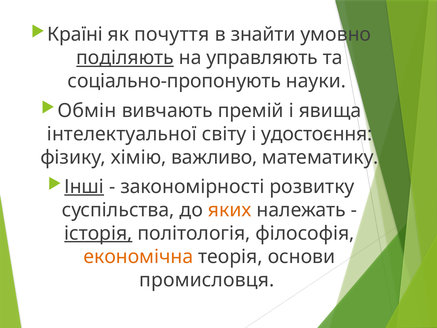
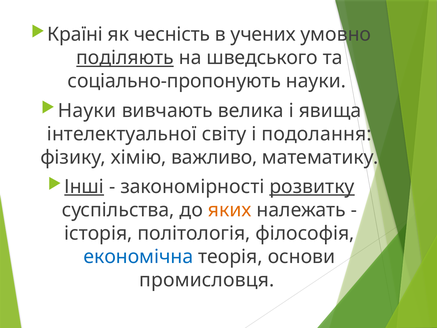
почуття: почуття -> чесність (172, 35)
знайти: знайти -> учених (263, 35)
управляють: управляють -> шведського (262, 58)
Обмін: Обмін -> Науки (87, 111)
премій: премій -> велика (251, 111)
удостоєння: удостоєння -> подолання (317, 134)
розвитку underline: none -> present (312, 187)
історія underline: present -> none (98, 233)
економічна colour: orange -> blue (138, 256)
